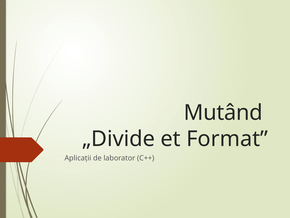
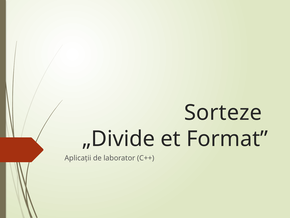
Mutând: Mutând -> Sorteze (223, 112)
